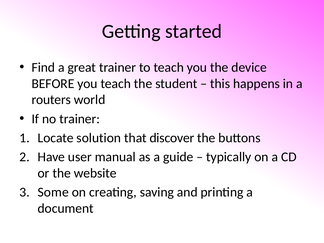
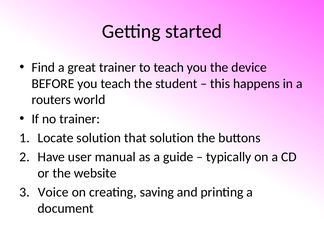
that discover: discover -> solution (172, 138)
Some: Some -> Voice (53, 192)
